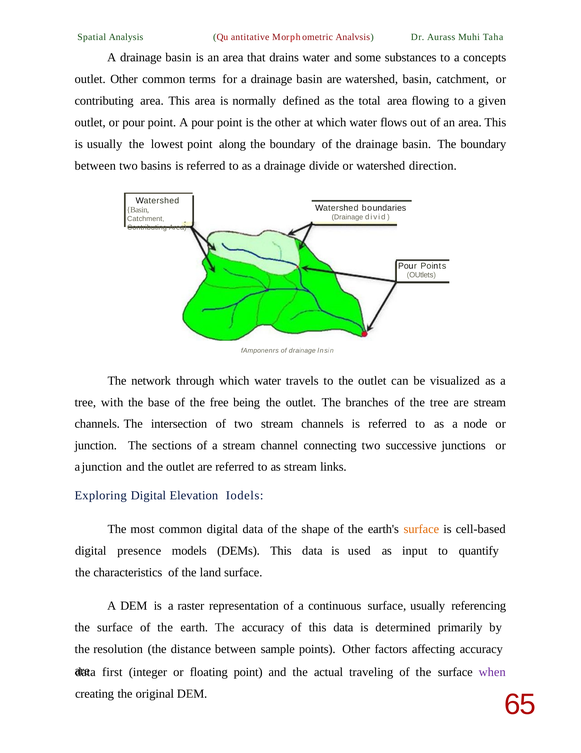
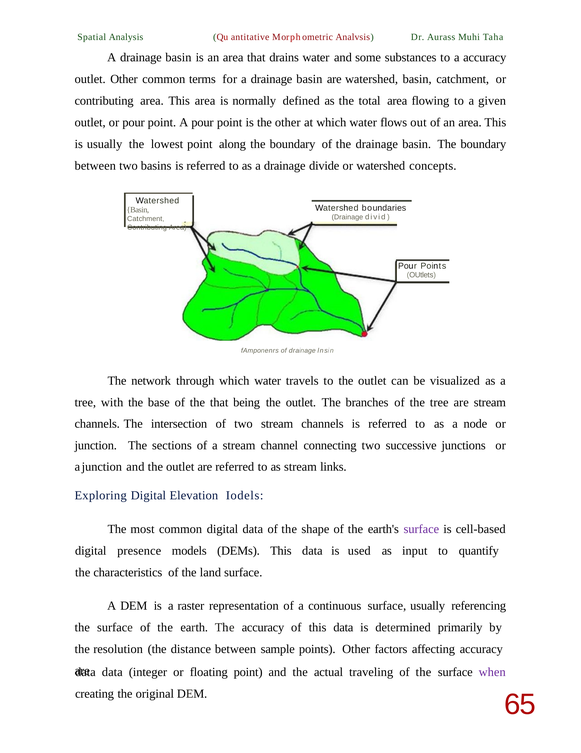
a concepts: concepts -> accuracy (485, 57)
direction: direction -> concepts (433, 166)
the free: free -> that (219, 402)
surface colour: orange -> purple (421, 529)
first: first -> data (112, 672)
